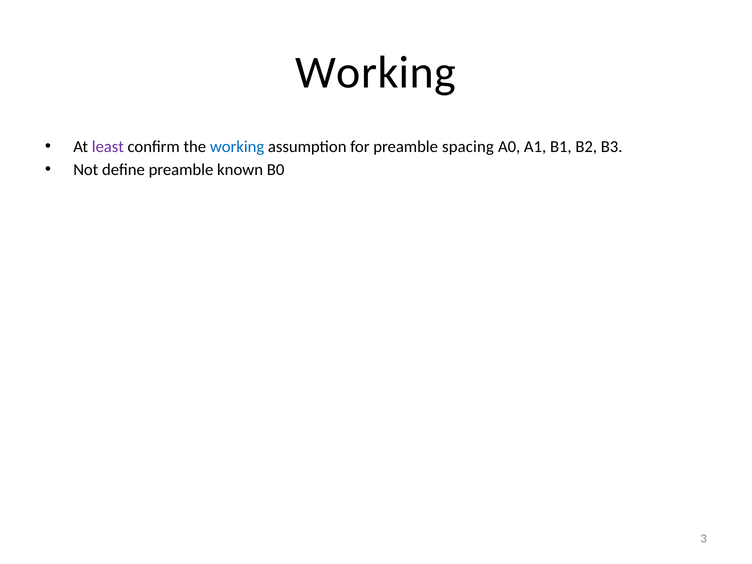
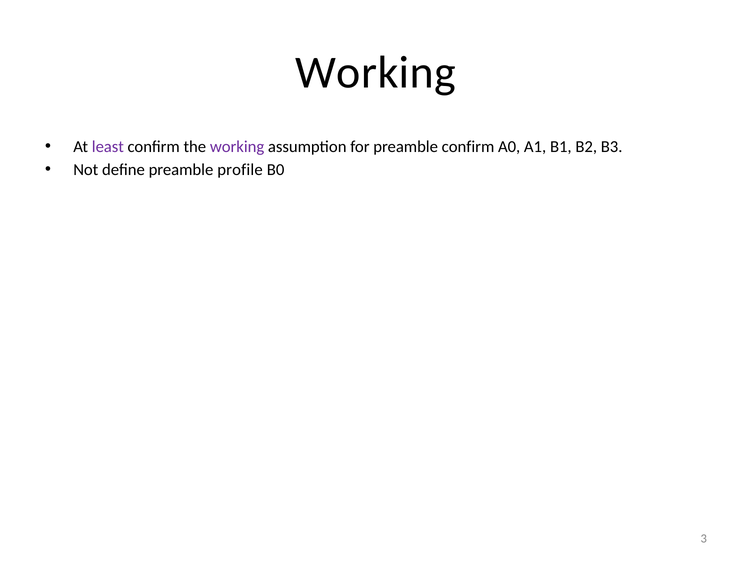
working colour: blue -> purple (237, 147)
preamble spacing: spacing -> confirm (468, 147)
known: known -> profile (240, 170)
